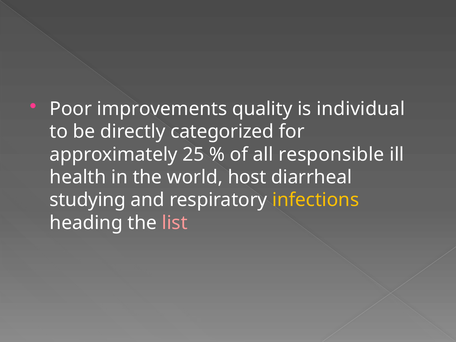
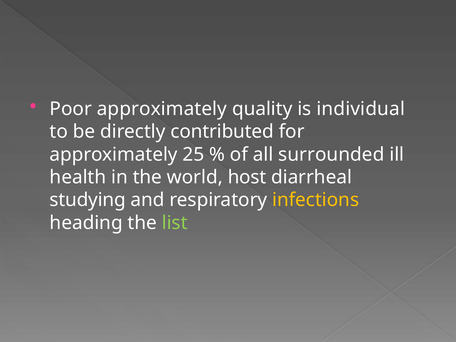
Poor improvements: improvements -> approximately (162, 109)
categorized: categorized -> contributed (222, 132)
responsible: responsible -> surrounded (331, 154)
list colour: pink -> light green (175, 223)
